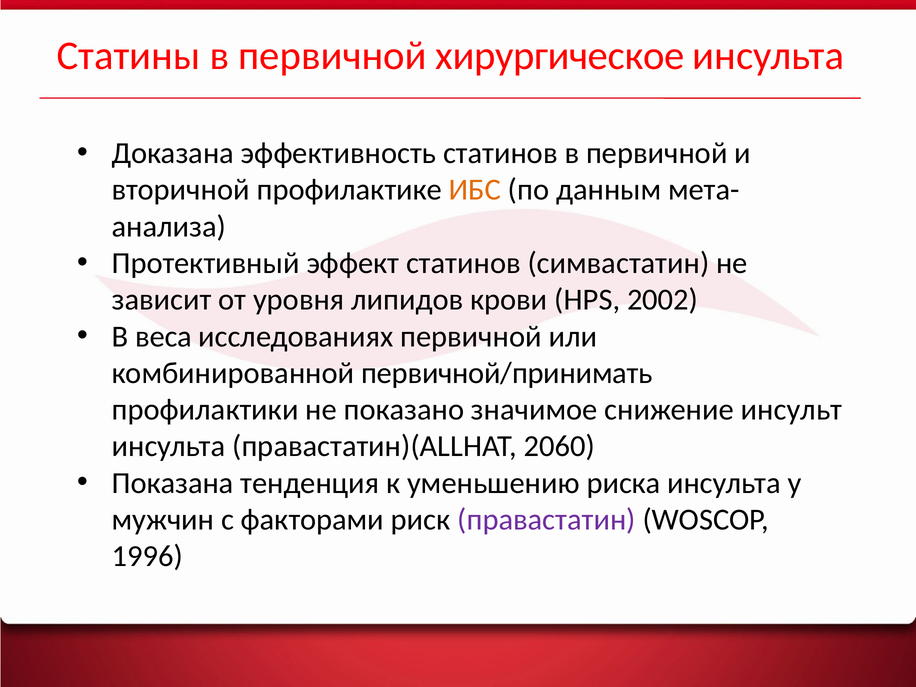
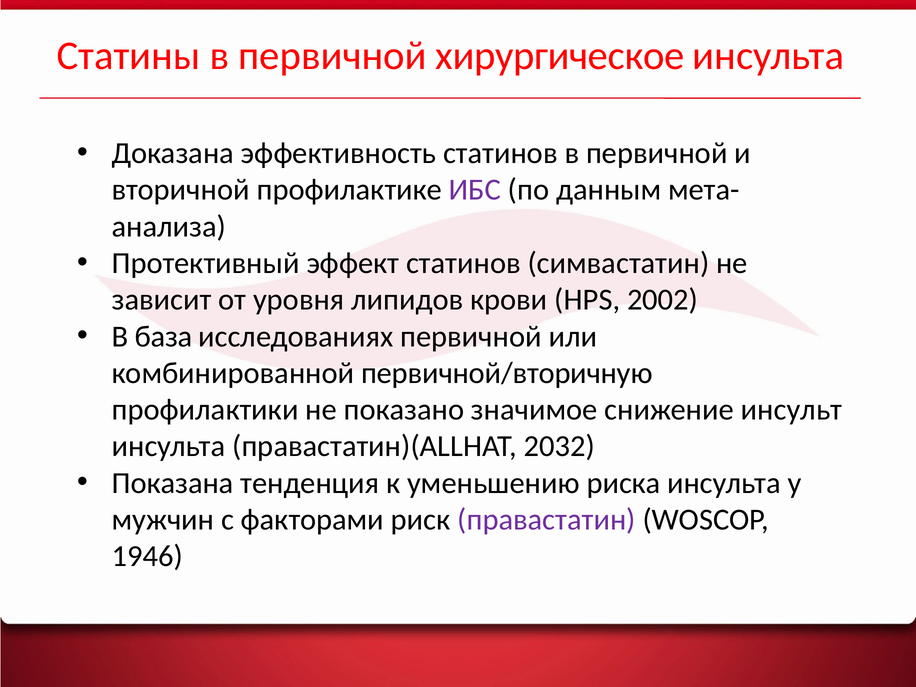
ИБС colour: orange -> purple (475, 190)
веса: веса -> база (164, 336)
первичной/принимать: первичной/принимать -> первичной/вторичную (507, 373)
2060: 2060 -> 2032 (559, 446)
1996: 1996 -> 1946 (147, 556)
